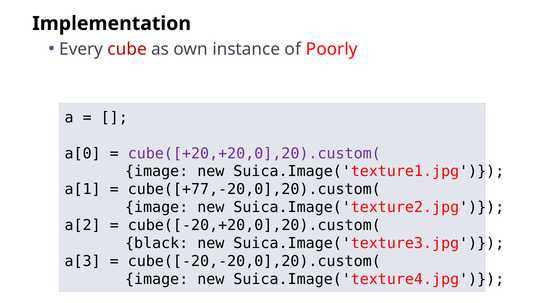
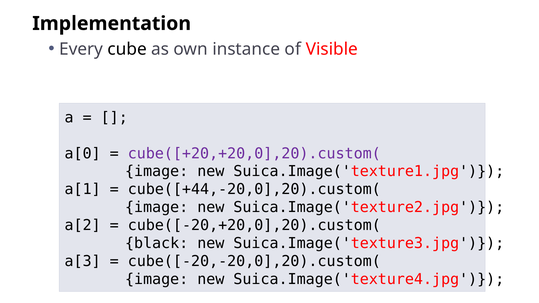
cube colour: red -> black (127, 49)
Poorly: Poorly -> Visible (332, 49)
cube([+77,-20,0],20).custom(: cube([+77,-20,0],20).custom( -> cube([+44,-20,0],20).custom( (254, 189)
